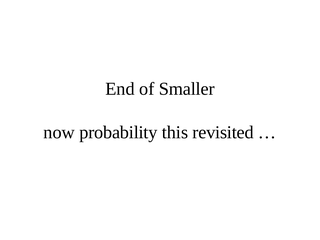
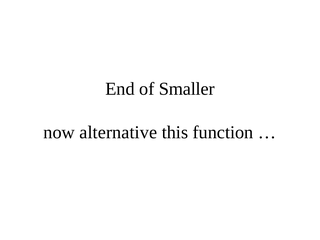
probability: probability -> alternative (118, 132)
revisited: revisited -> function (223, 132)
